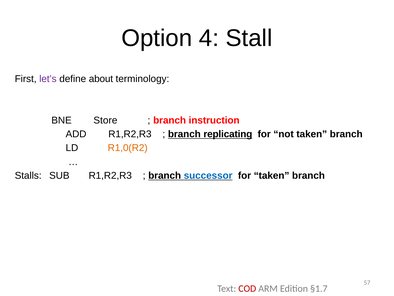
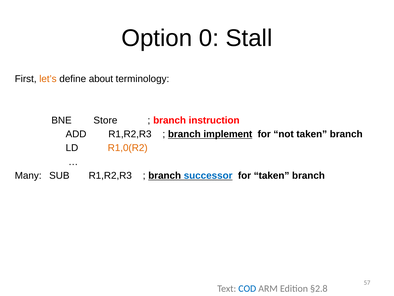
4: 4 -> 0 (209, 38)
let’s colour: purple -> orange (48, 79)
replicating: replicating -> implement (228, 134)
Stalls: Stalls -> Many (28, 175)
COD colour: red -> blue (247, 288)
§1.7: §1.7 -> §2.8 (319, 288)
